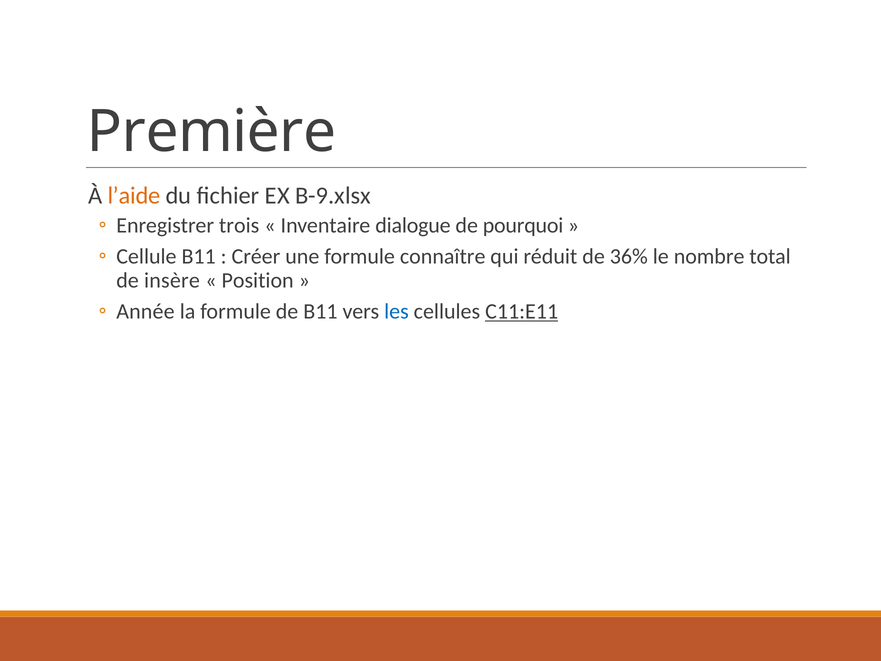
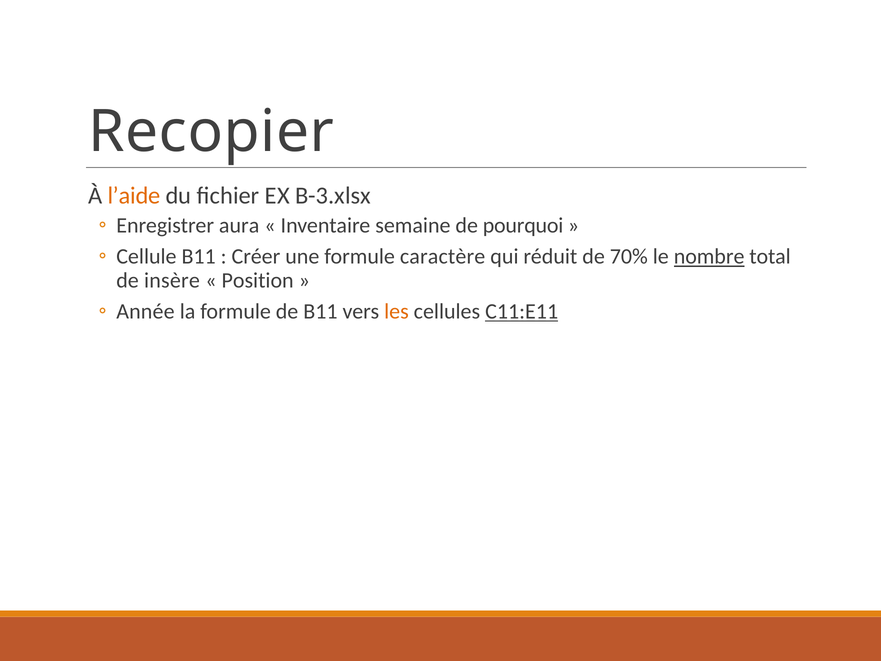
Première: Première -> Recopier (211, 132)
B-9.xlsx: B-9.xlsx -> B-3.xlsx (333, 195)
trois: trois -> aura (239, 225)
dialogue: dialogue -> semaine (413, 225)
connaître: connaître -> caractère (443, 257)
36%: 36% -> 70% (629, 257)
nombre underline: none -> present (709, 257)
les colour: blue -> orange (396, 311)
